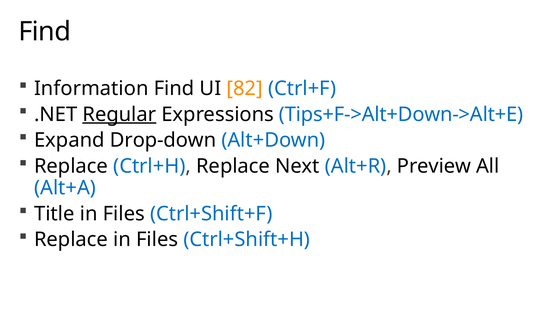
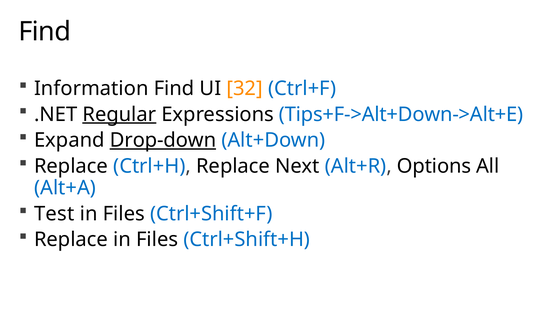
82: 82 -> 32 (245, 88)
Drop-down underline: none -> present (163, 140)
Preview: Preview -> Options (434, 166)
Title: Title -> Test (54, 214)
